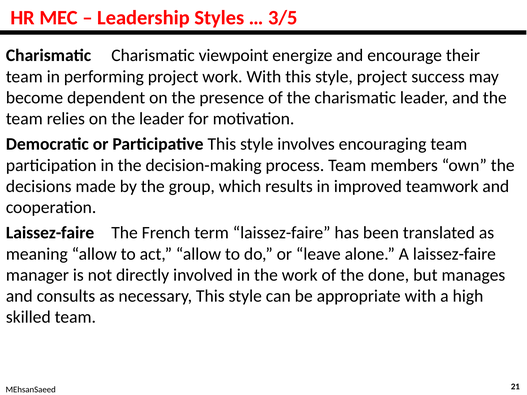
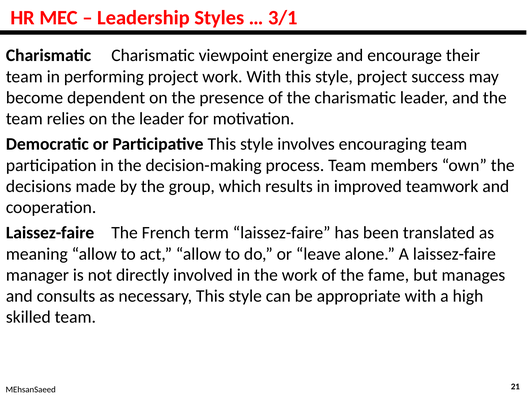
3/5: 3/5 -> 3/1 (283, 18)
done: done -> fame (389, 275)
